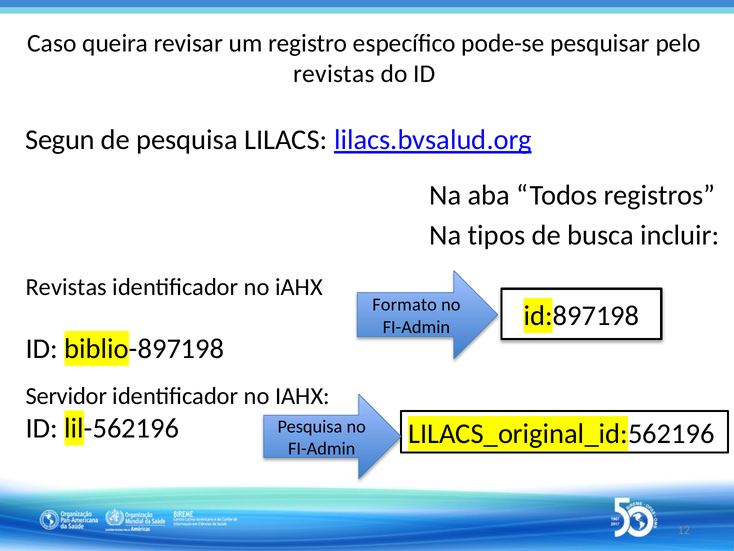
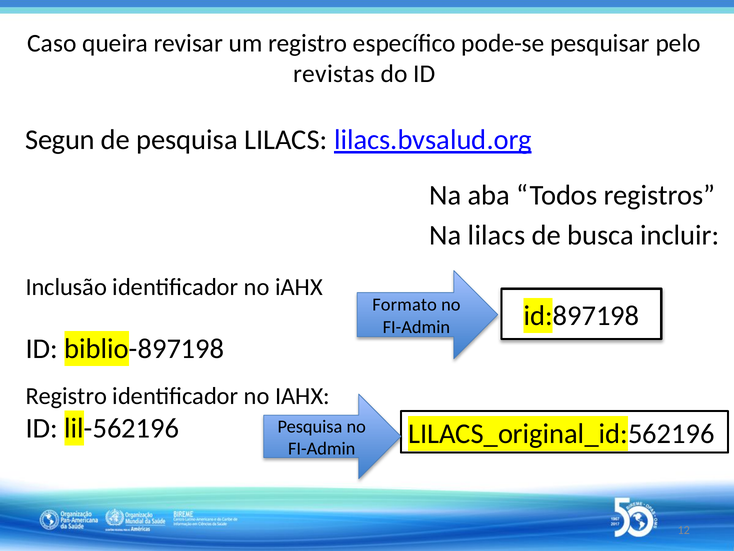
Na tipos: tipos -> lilacs (496, 235)
Revistas: Revistas -> Inclusão (66, 287)
Servidor: Servidor -> Registro (66, 396)
